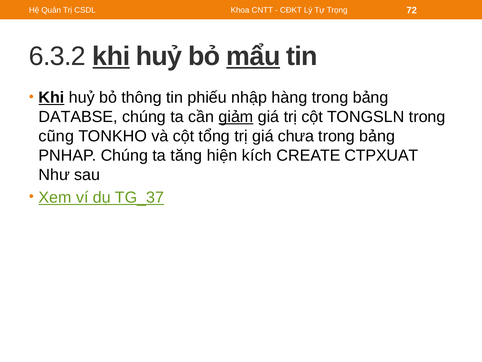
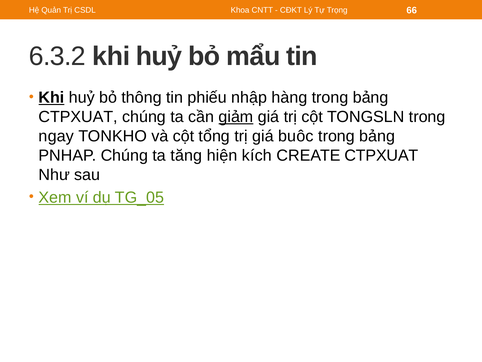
72: 72 -> 66 (412, 10)
khi underline: present -> none (111, 56)
mẩu underline: present -> none (253, 56)
DATABSE: DATABSE -> CTPXUAT (78, 117)
cũng: cũng -> ngay (56, 136)
chưa: chưa -> buôc (296, 136)
TG_37: TG_37 -> TG_05 (140, 197)
